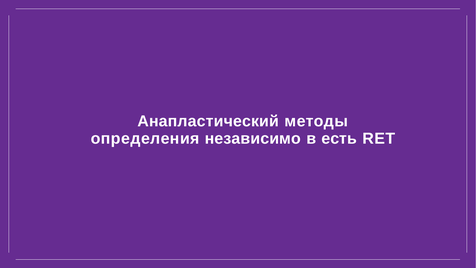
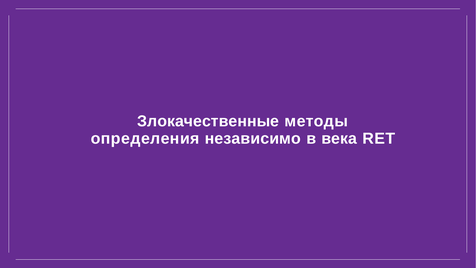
Анапластический: Анапластический -> Злокачественные (208, 121)
есть: есть -> века (339, 138)
